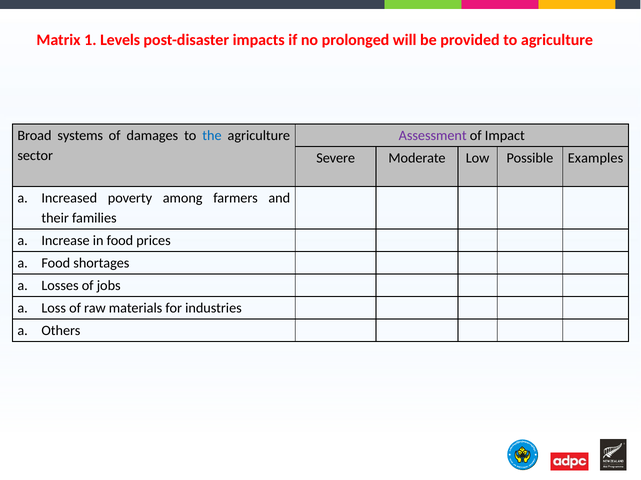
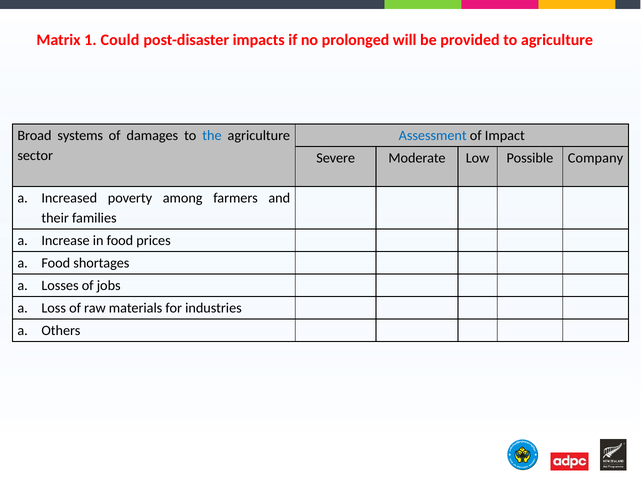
Levels: Levels -> Could (120, 40)
Assessment colour: purple -> blue (433, 136)
Examples: Examples -> Company (595, 158)
